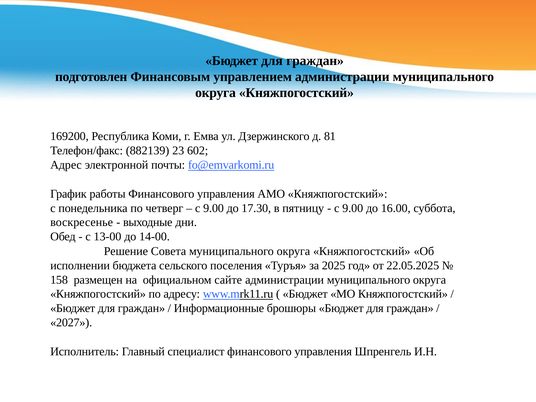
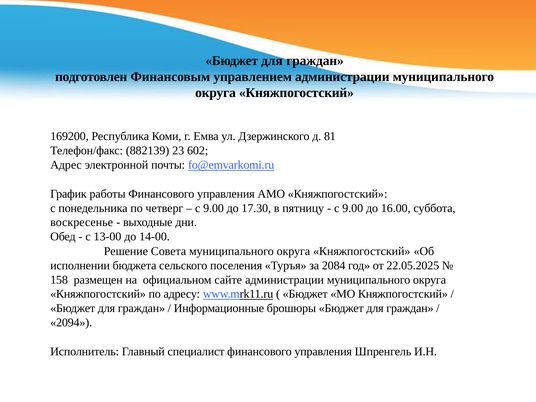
2025: 2025 -> 2084 (334, 265)
2027: 2027 -> 2094 (71, 323)
